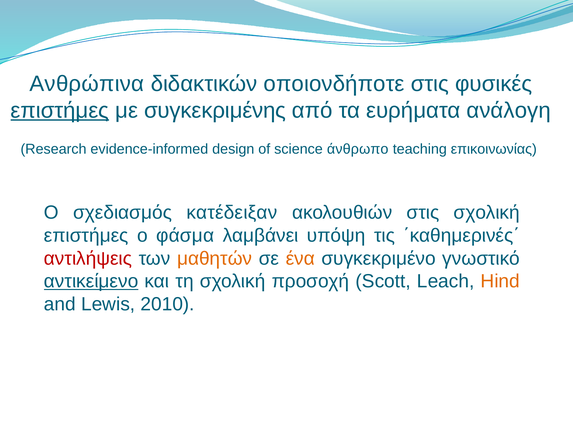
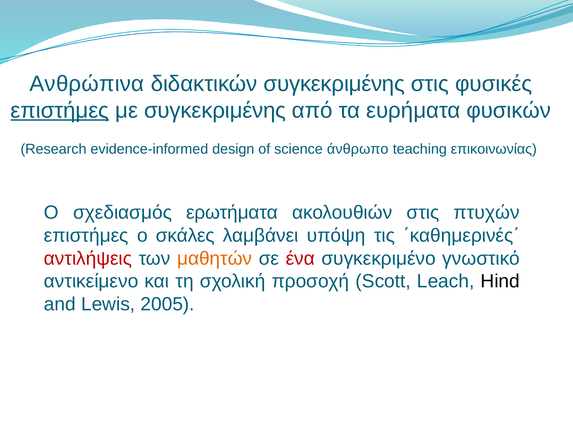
διδακτικών οποιονδήποτε: οποιονδήποτε -> συγκεκριμένης (334, 84)
ανάλογη: ανάλογη -> φυσικών (509, 110)
κατέδειξαν: κατέδειξαν -> ερωτήματα (232, 212)
στις σχολική: σχολική -> πτυχών (487, 212)
φάσμα: φάσμα -> σκάλες (185, 235)
ένα colour: orange -> red (300, 258)
αντικείμενο underline: present -> none (91, 281)
Hind colour: orange -> black (500, 281)
2010: 2010 -> 2005 (168, 304)
